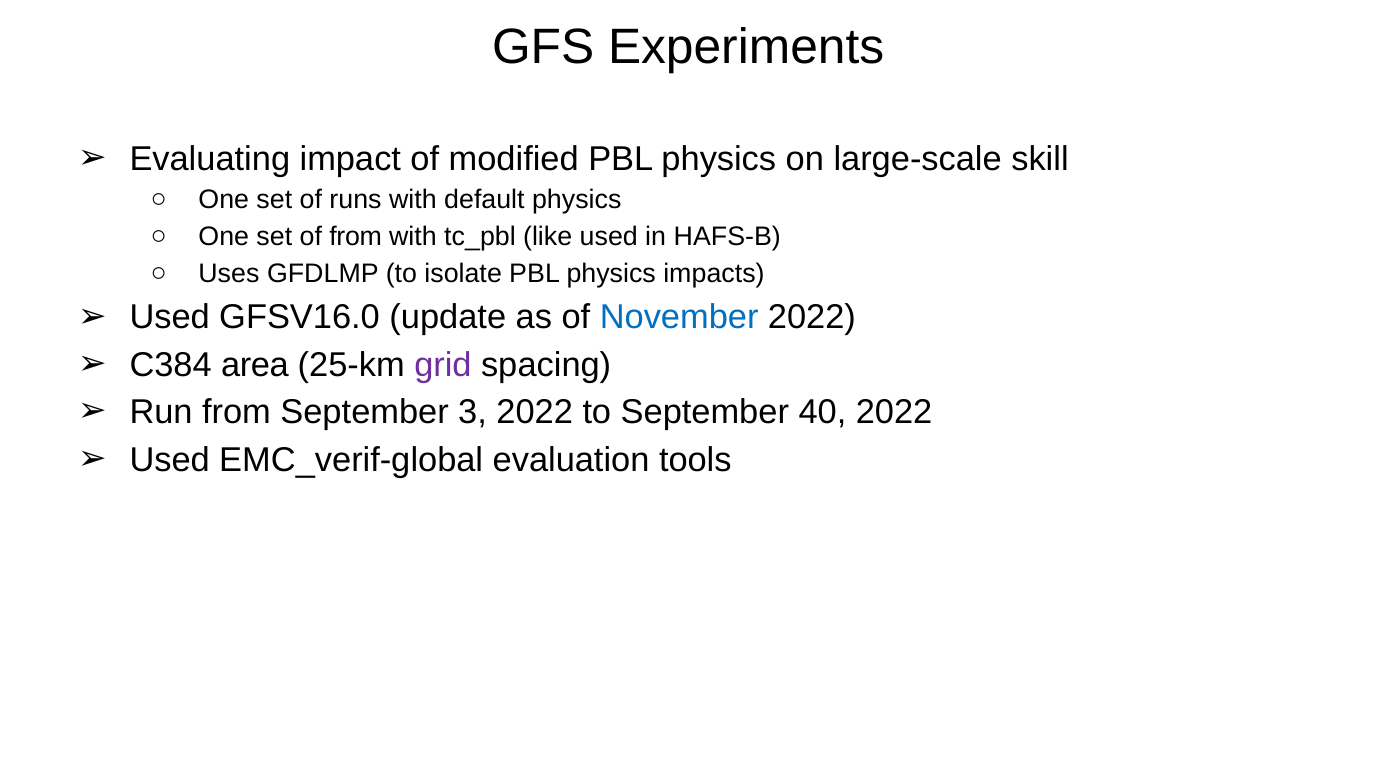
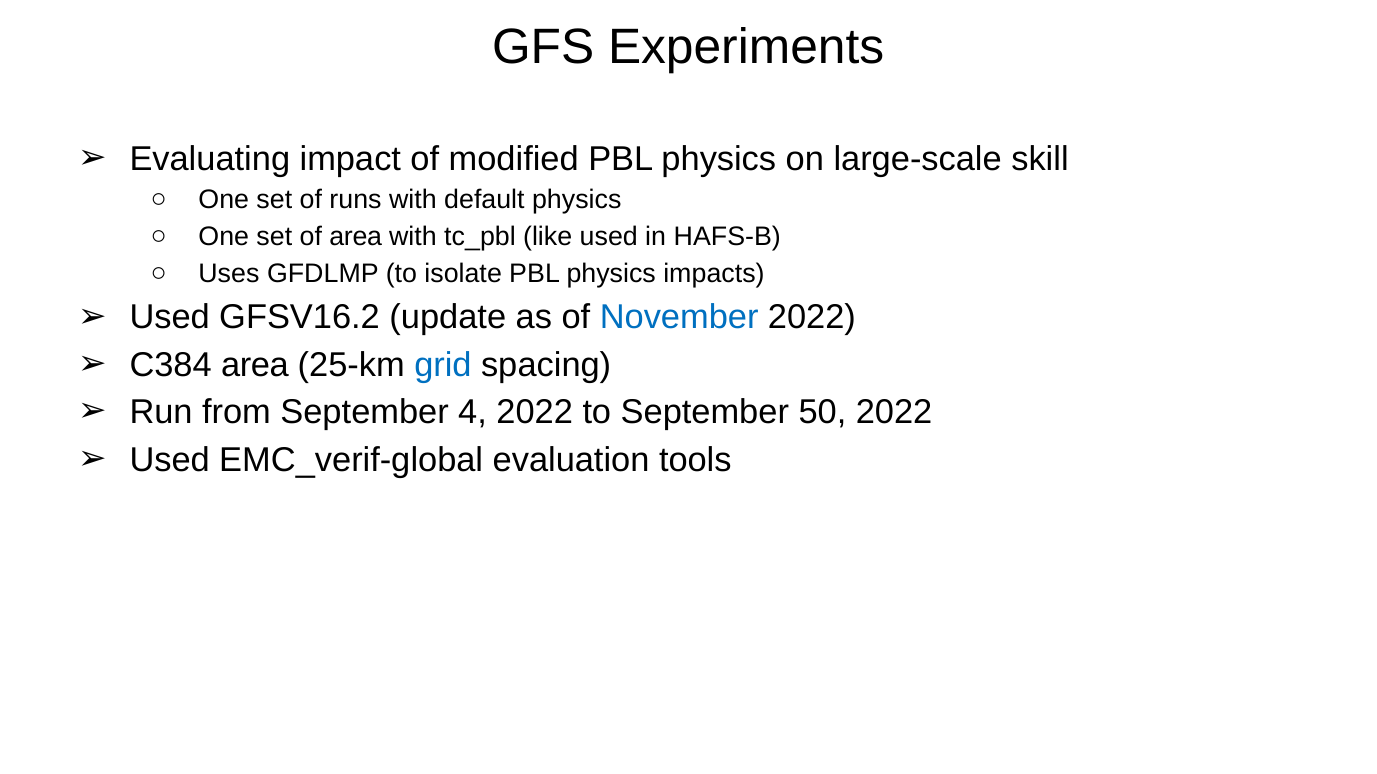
of from: from -> area (356, 237)
GFSV16.0: GFSV16.0 -> GFSV16.2 (300, 318)
grid colour: purple -> blue (443, 365)
3: 3 -> 4 (472, 413)
40: 40 -> 50 (823, 413)
